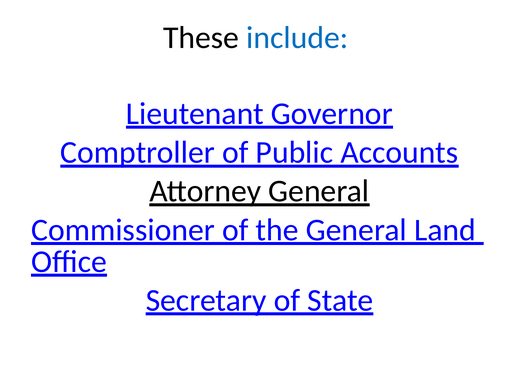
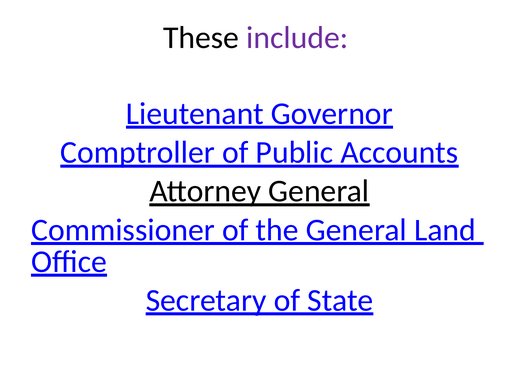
include colour: blue -> purple (297, 38)
